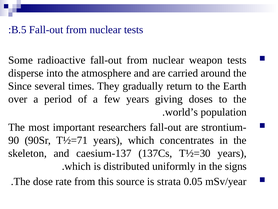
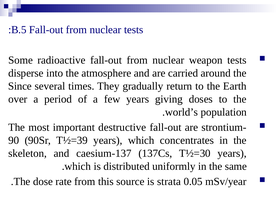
researchers: researchers -> destructive (122, 127)
T½=71: T½=71 -> T½=39 (72, 140)
signs: signs -> same (236, 166)
